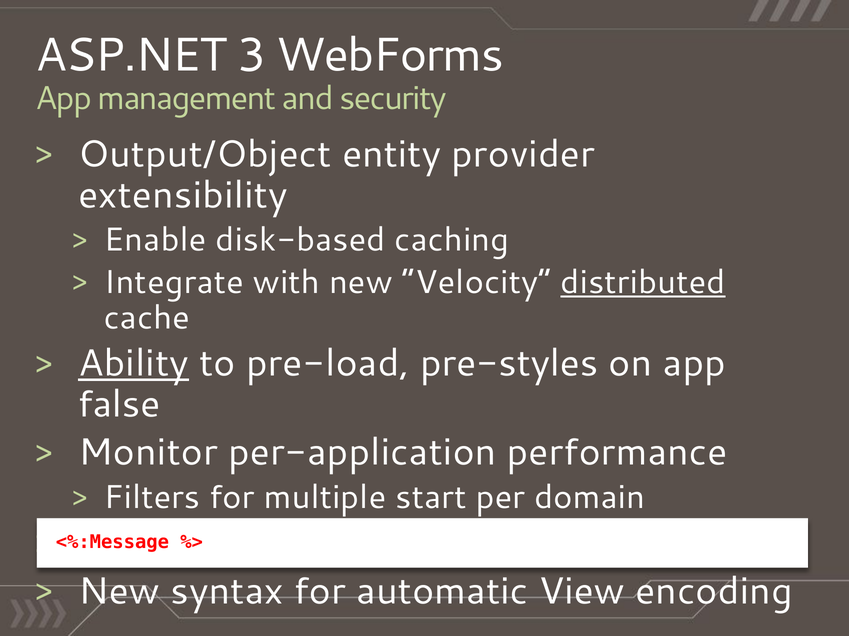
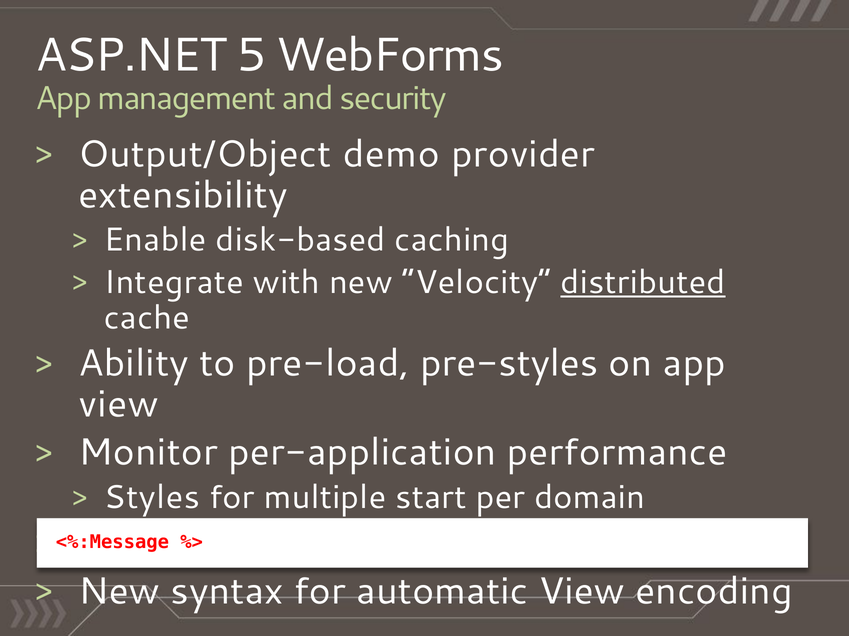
3: 3 -> 5 (251, 55)
entity: entity -> demo (391, 155)
Ability underline: present -> none (133, 364)
false: false -> view (119, 405)
Filters: Filters -> Styles (152, 498)
